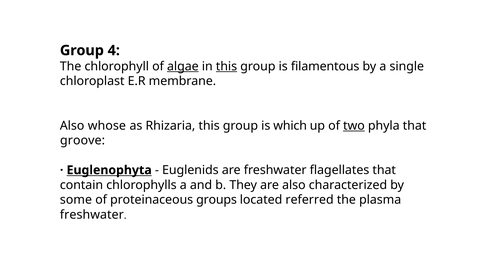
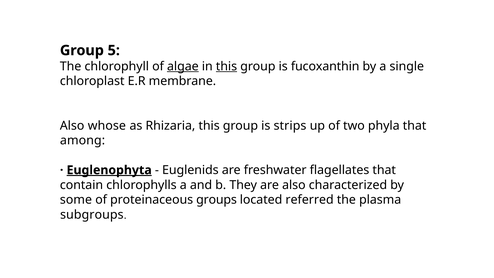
4: 4 -> 5 (114, 50)
filamentous: filamentous -> fucoxanthin (325, 66)
which: which -> strips (290, 126)
two underline: present -> none (354, 126)
groove: groove -> among (83, 140)
Euglenophyta underline: none -> present (109, 170)
freshwater: freshwater -> subgroups (92, 215)
